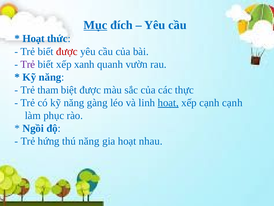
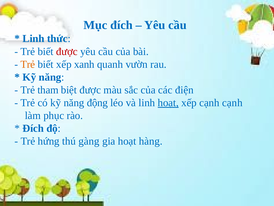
Mục underline: present -> none (95, 25)
Hoạt: Hoạt -> Linh (33, 39)
Trẻ colour: purple -> orange (28, 64)
thực: thực -> điện (184, 90)
gàng: gàng -> động (97, 103)
Ngồi: Ngồi -> Đích (33, 128)
thú năng: năng -> gàng (89, 141)
nhau: nhau -> hàng (151, 141)
